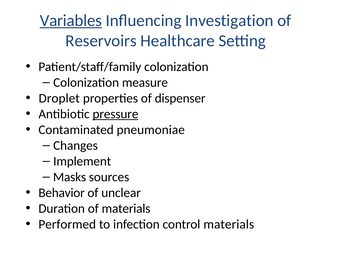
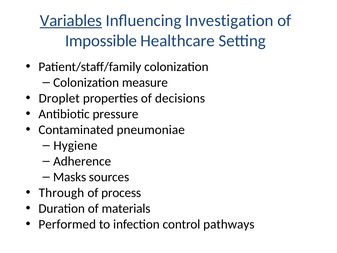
Reservoirs: Reservoirs -> Impossible (101, 41)
dispenser: dispenser -> decisions (180, 98)
pressure underline: present -> none (115, 114)
Changes: Changes -> Hygiene (75, 145)
Implement: Implement -> Adherence (82, 161)
Behavior: Behavior -> Through (61, 193)
unclear: unclear -> process (121, 193)
control materials: materials -> pathways (229, 224)
